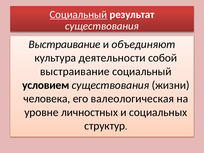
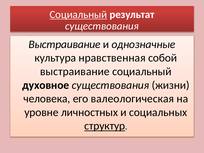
объединяют: объединяют -> однозначные (143, 44)
деятельности: деятельности -> нравственная (112, 58)
условием: условием -> духовное (46, 85)
структур underline: none -> present (105, 126)
